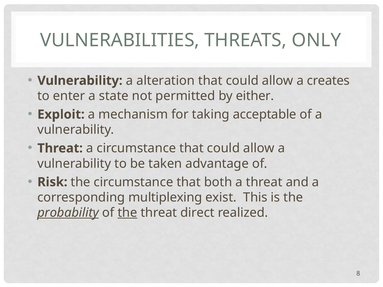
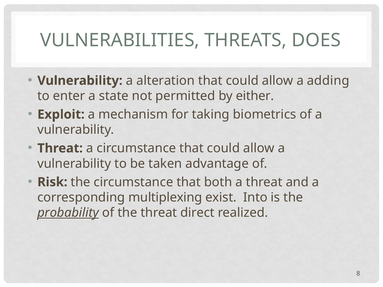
ONLY: ONLY -> DOES (316, 40)
creates: creates -> adding (328, 81)
acceptable: acceptable -> biometrics (265, 115)
This: This -> Into (255, 198)
the underline: present -> none (127, 213)
